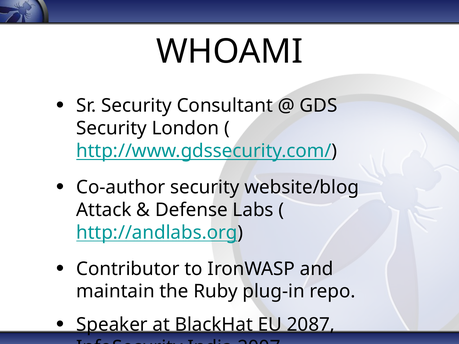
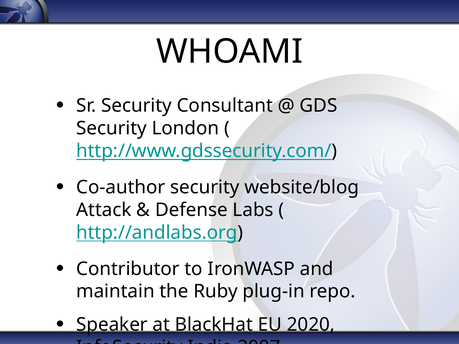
2087: 2087 -> 2020 (311, 325)
